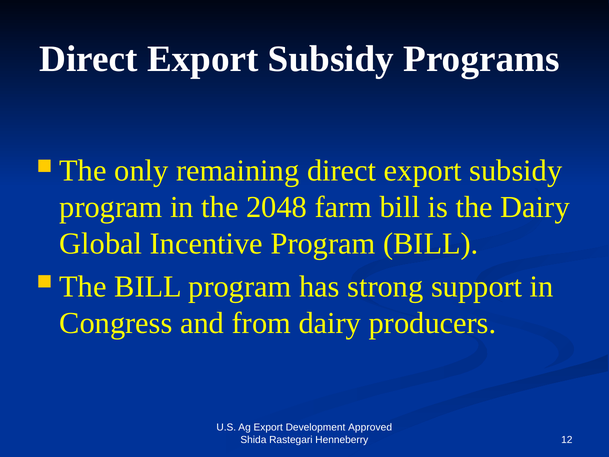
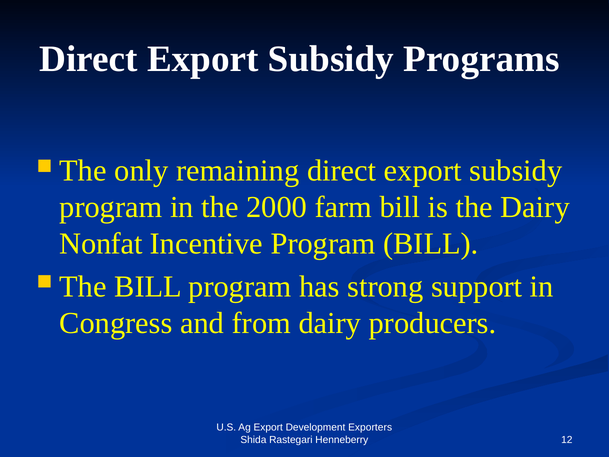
2048: 2048 -> 2000 (277, 207)
Global: Global -> Nonfat (101, 244)
Approved: Approved -> Exporters (370, 427)
